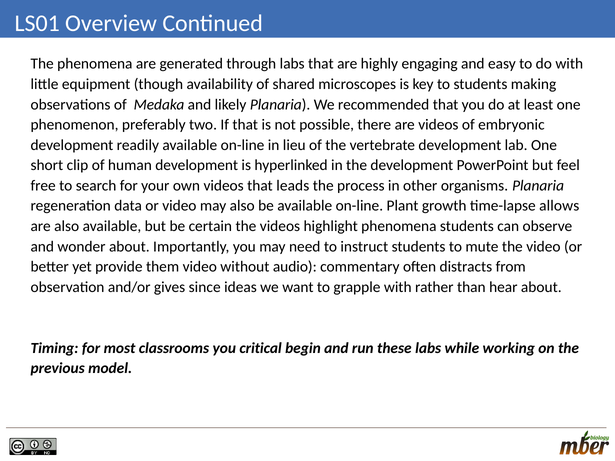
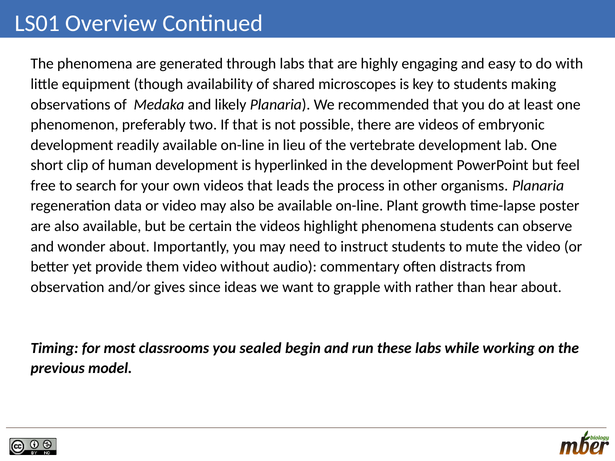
allows: allows -> poster (559, 206)
critical: critical -> sealed (260, 348)
